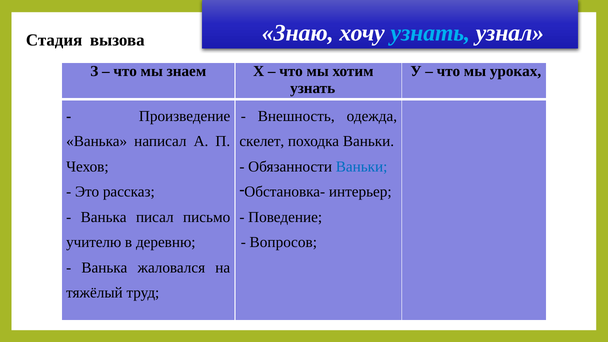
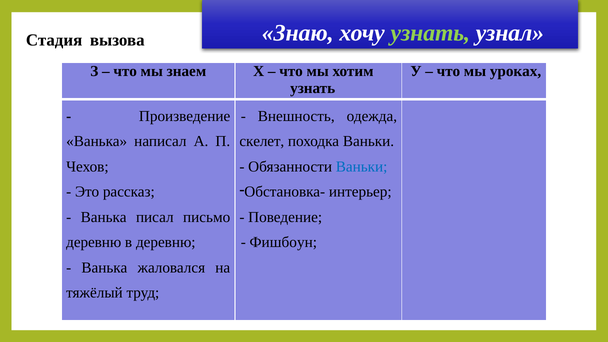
узнать colour: light blue -> light green (430, 33)
учителю: учителю -> деревню (94, 242)
Вопросов: Вопросов -> Фишбоун (283, 242)
